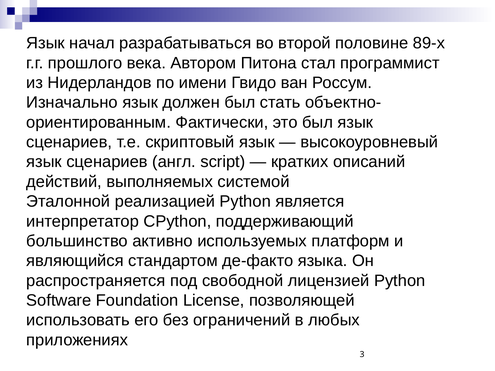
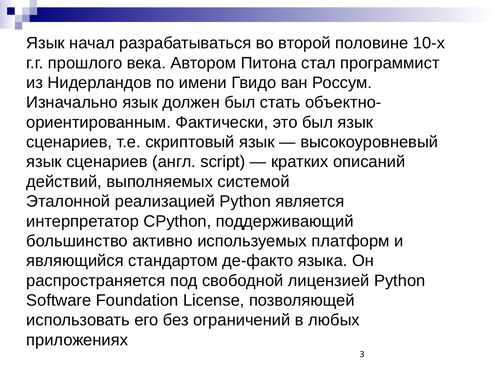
89-х: 89-х -> 10-х (429, 43)
